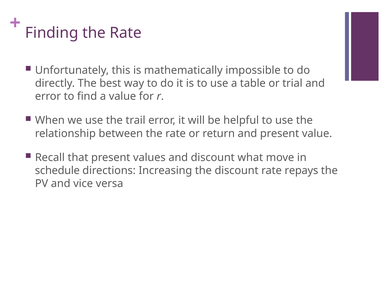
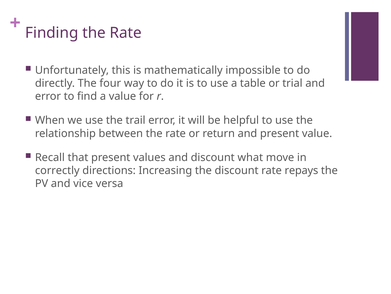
best: best -> four (110, 83)
schedule: schedule -> correctly (57, 170)
